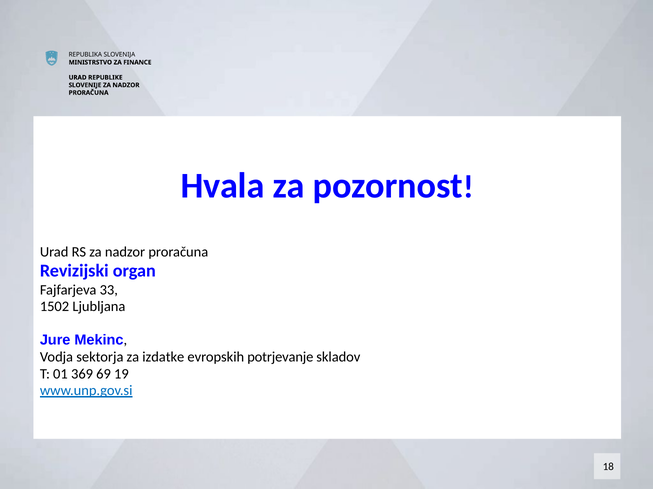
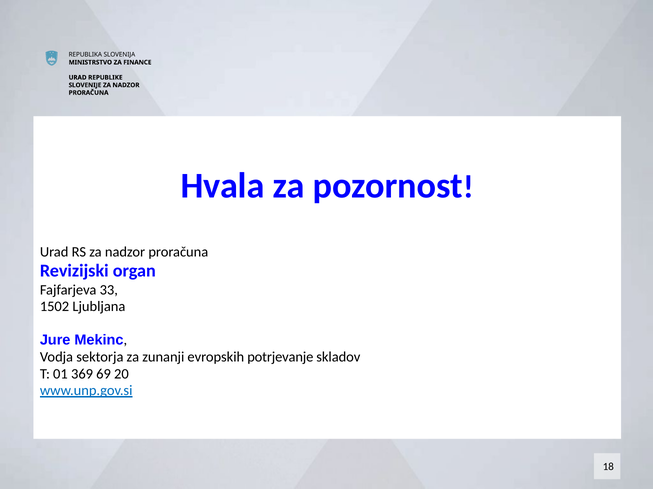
izdatke: izdatke -> zunanji (163, 358)
19: 19 -> 20 (121, 374)
